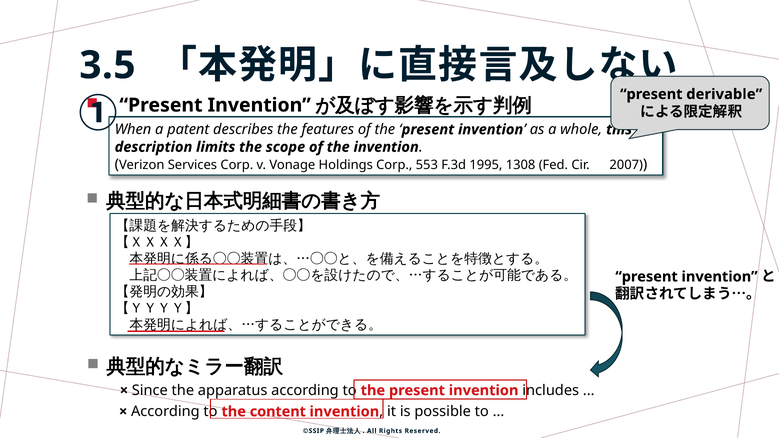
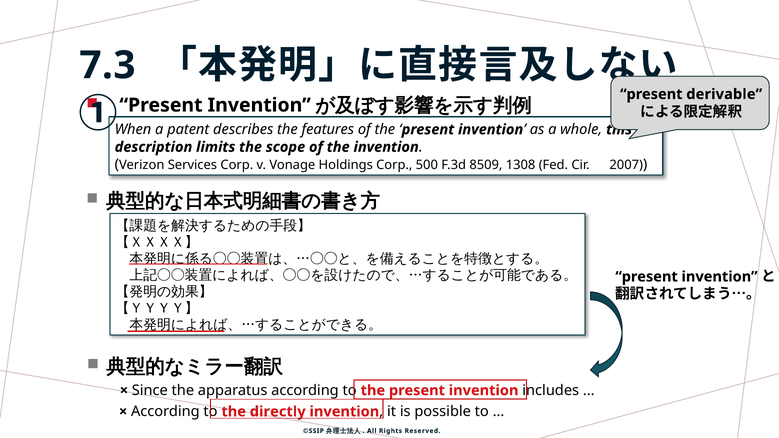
3.5: 3.5 -> 7.3 (107, 65)
553: 553 -> 500 (427, 165)
1995: 1995 -> 8509 (486, 165)
content: content -> directly (278, 412)
